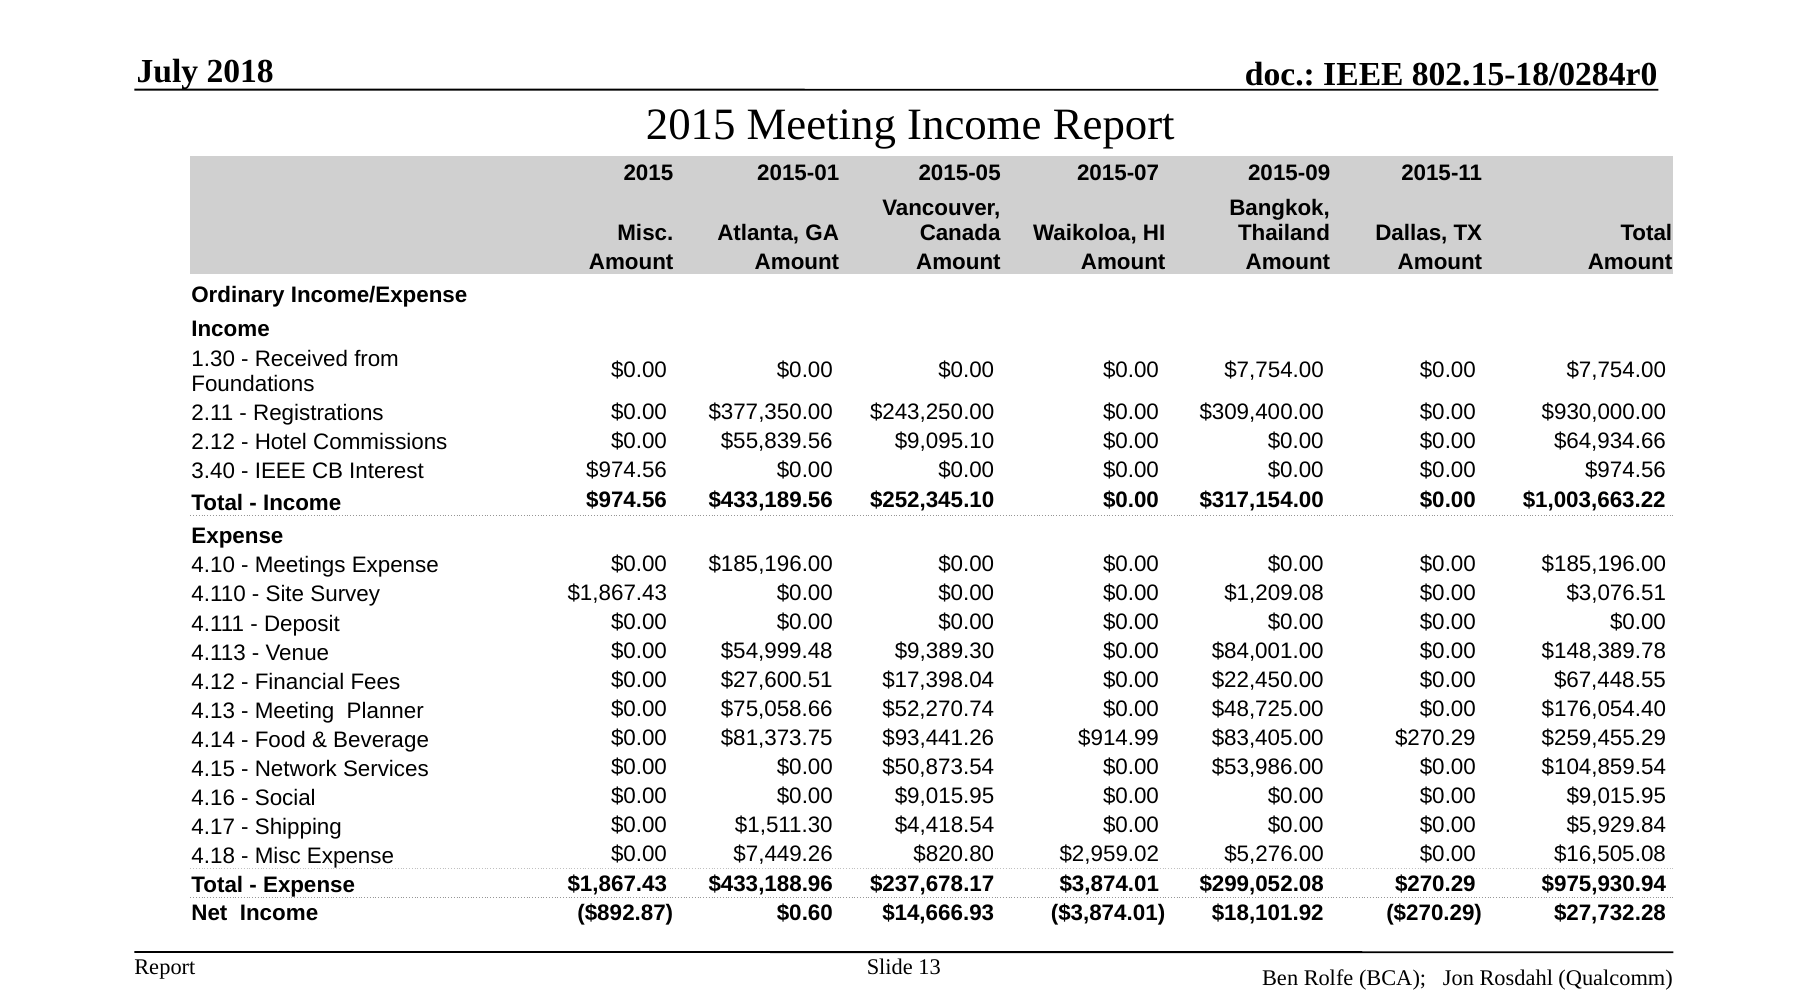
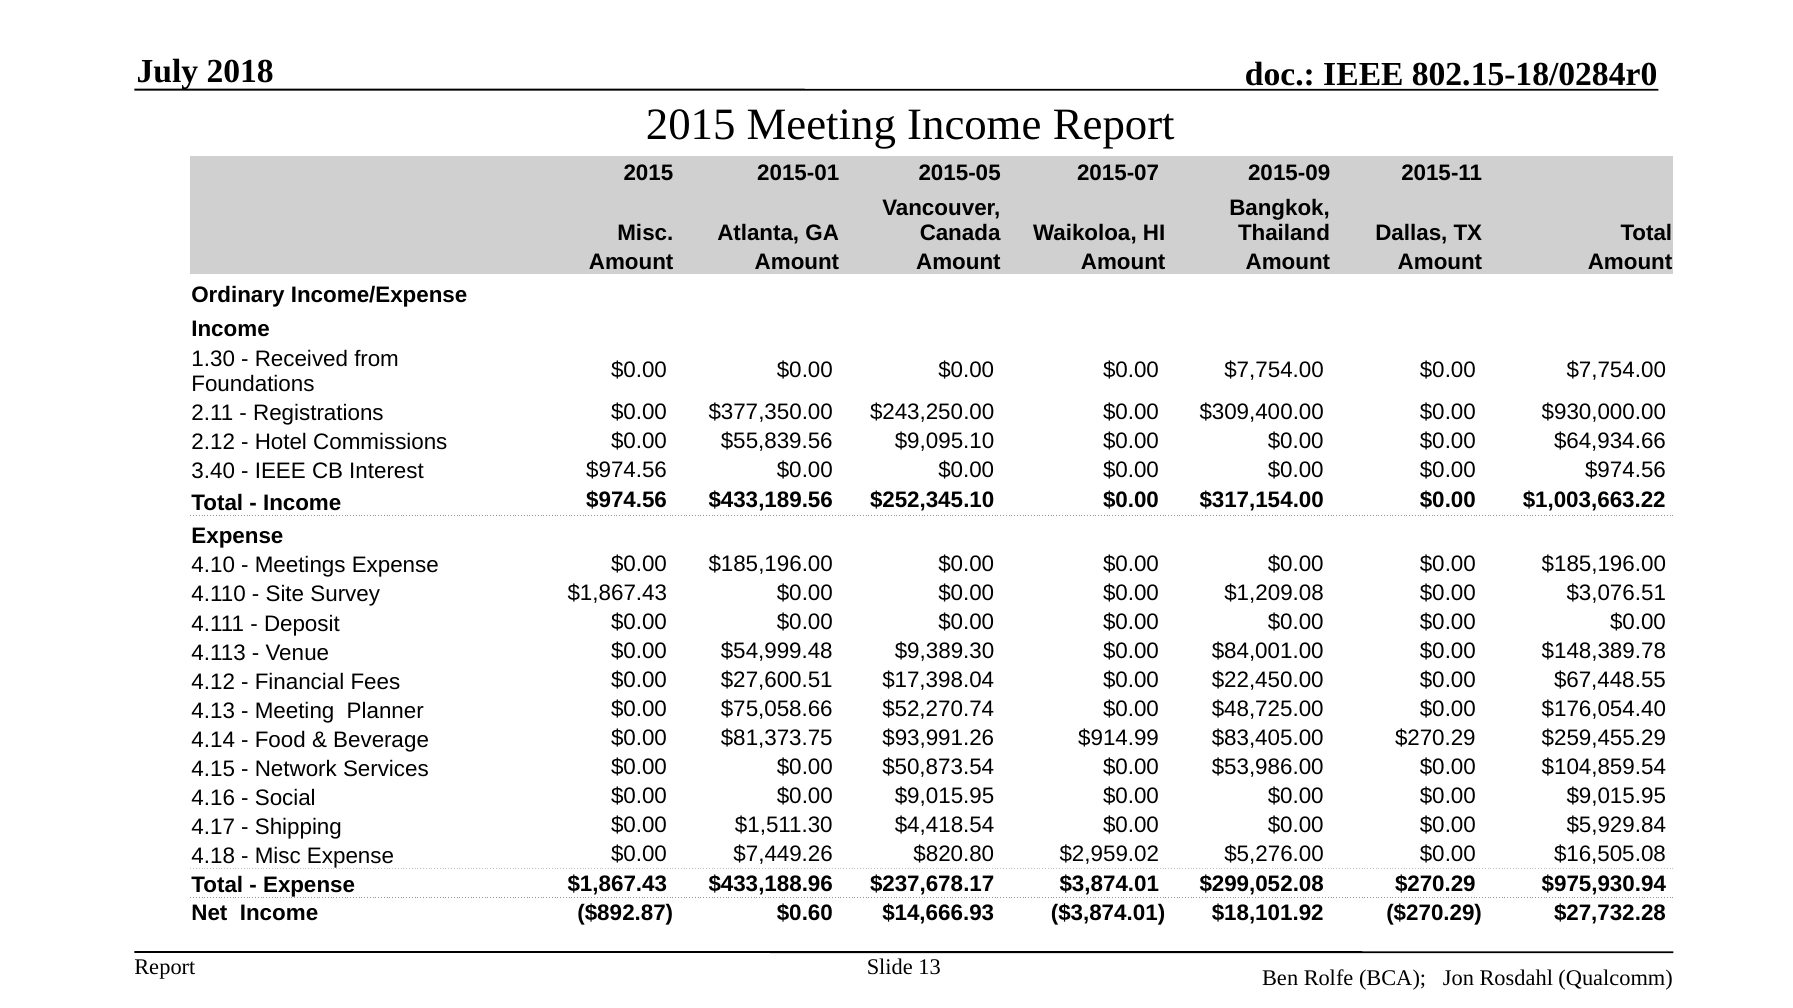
$93,441.26: $93,441.26 -> $93,991.26 (938, 739)
